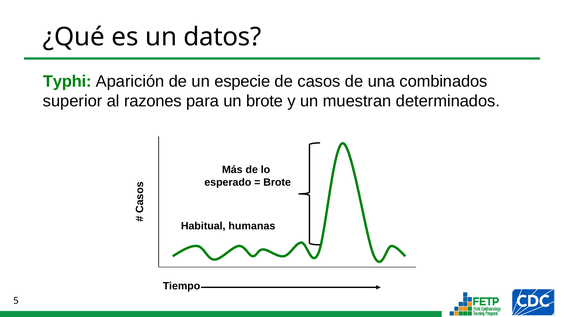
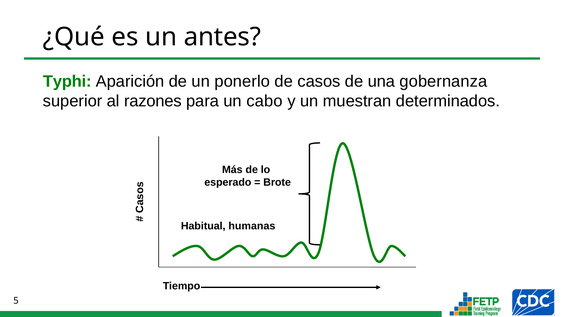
datos: datos -> antes (222, 37)
especie: especie -> ponerlo (242, 82)
combinados: combinados -> gobernanza (443, 82)
un brote: brote -> cabo (265, 101)
